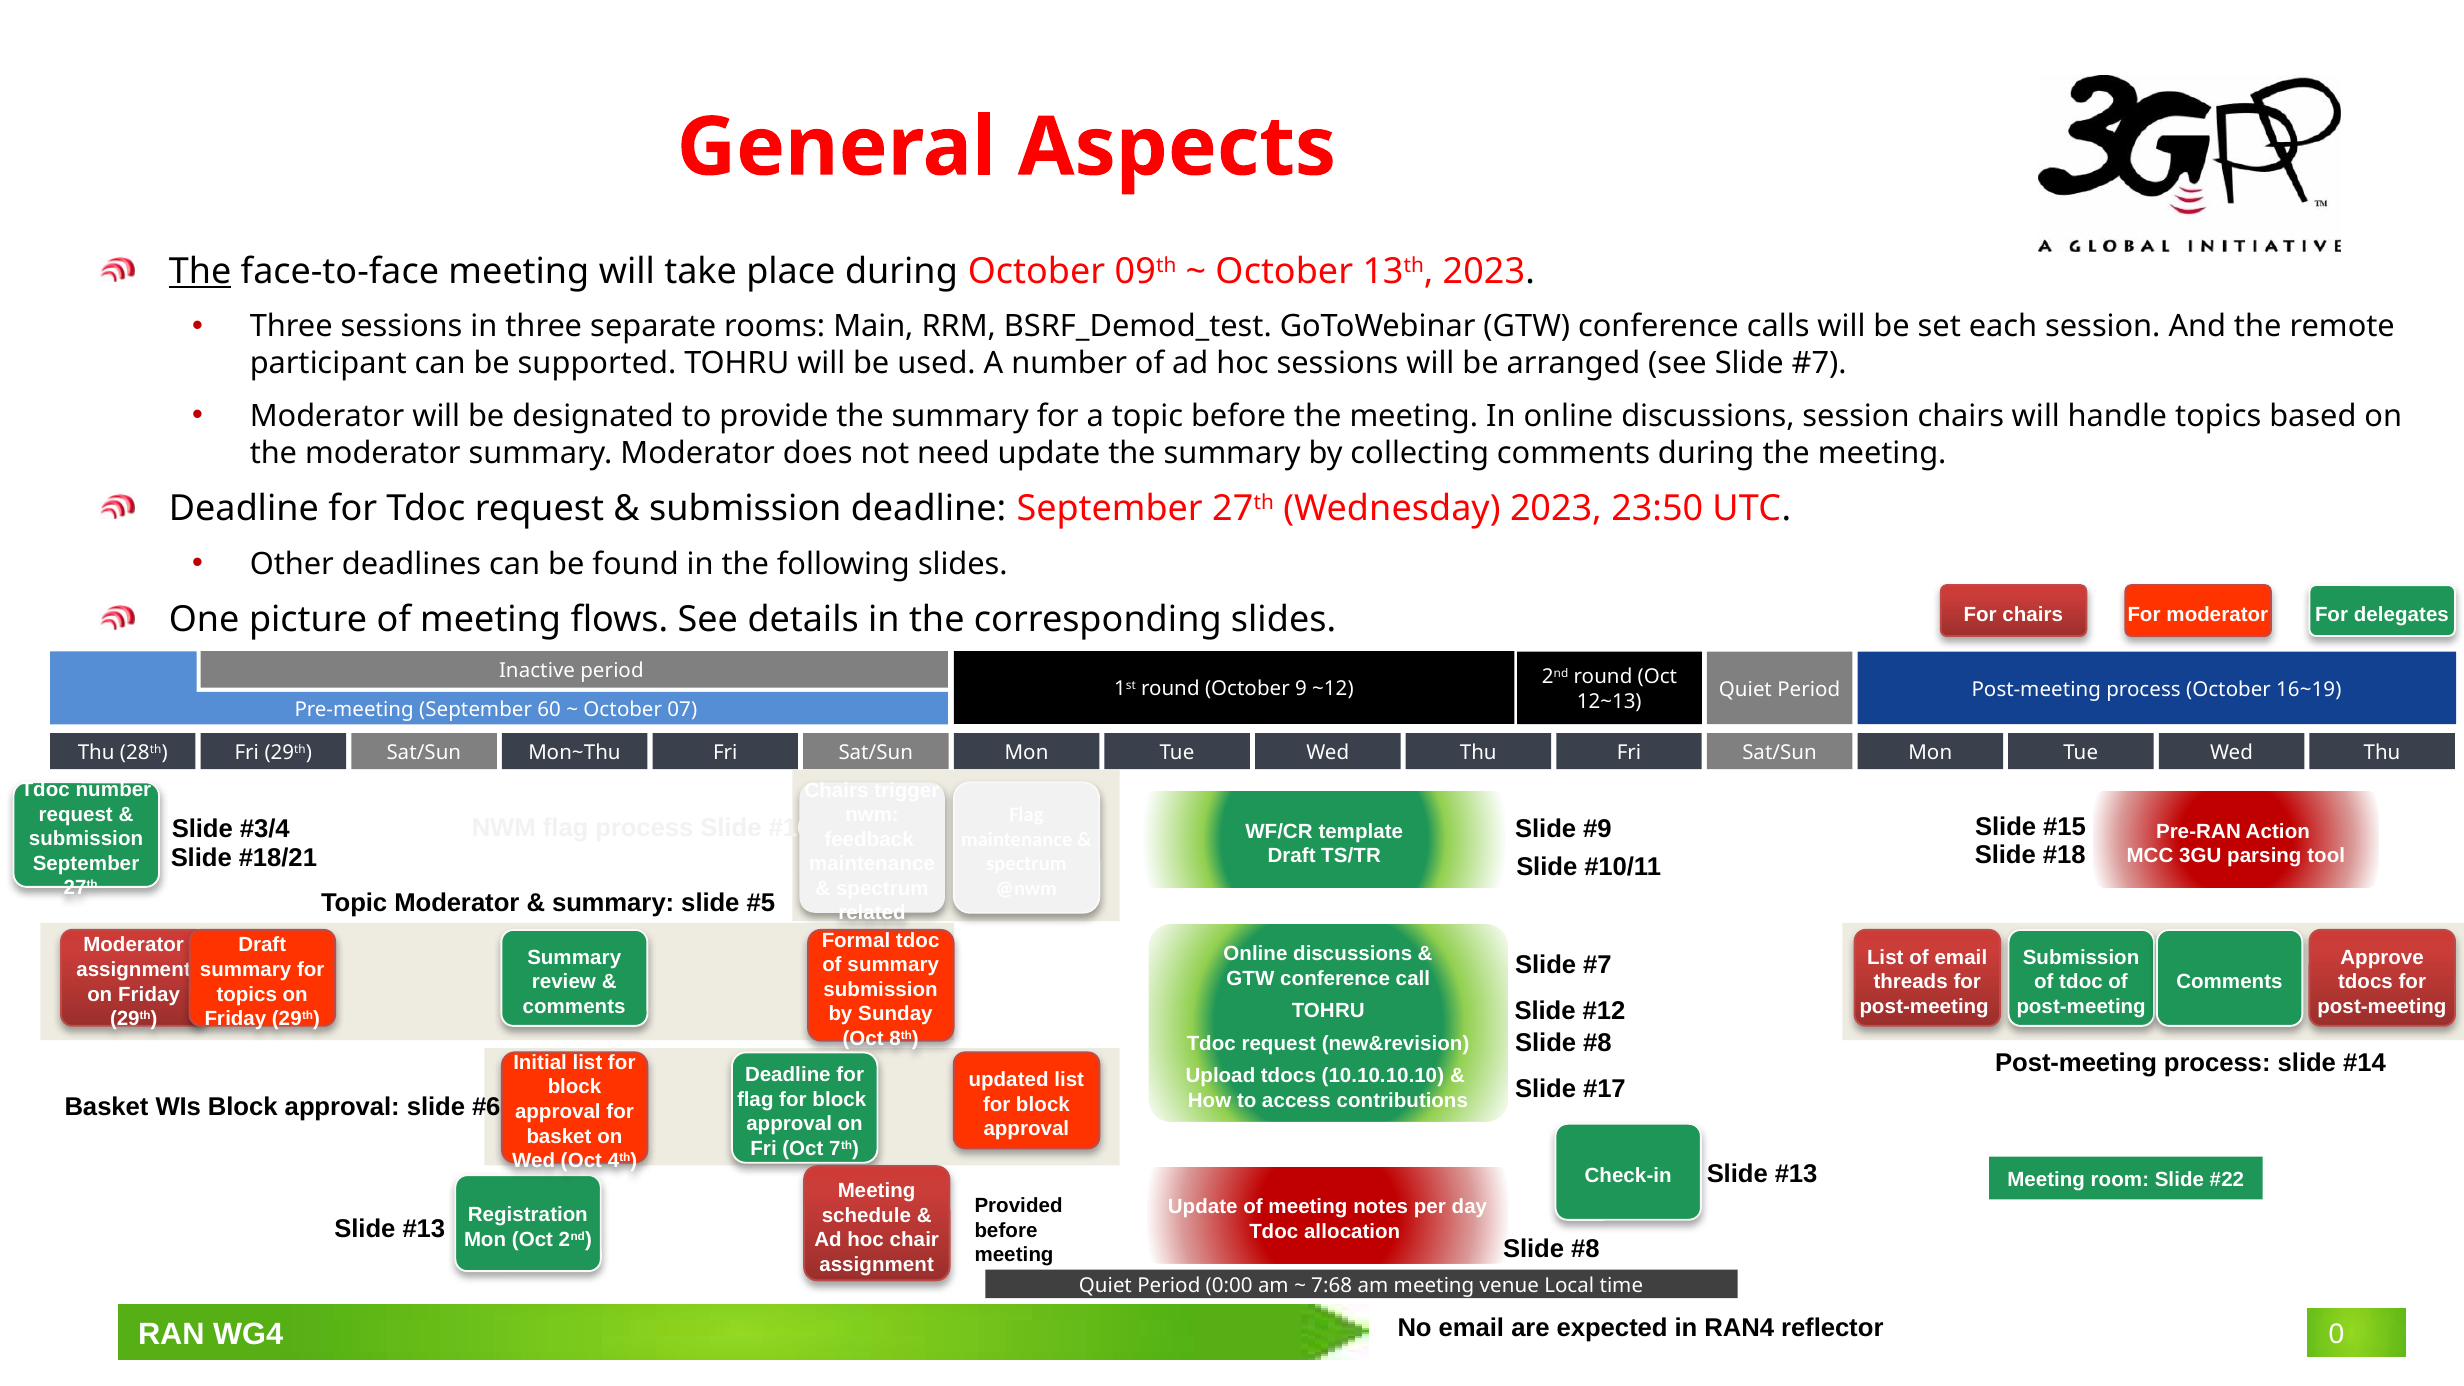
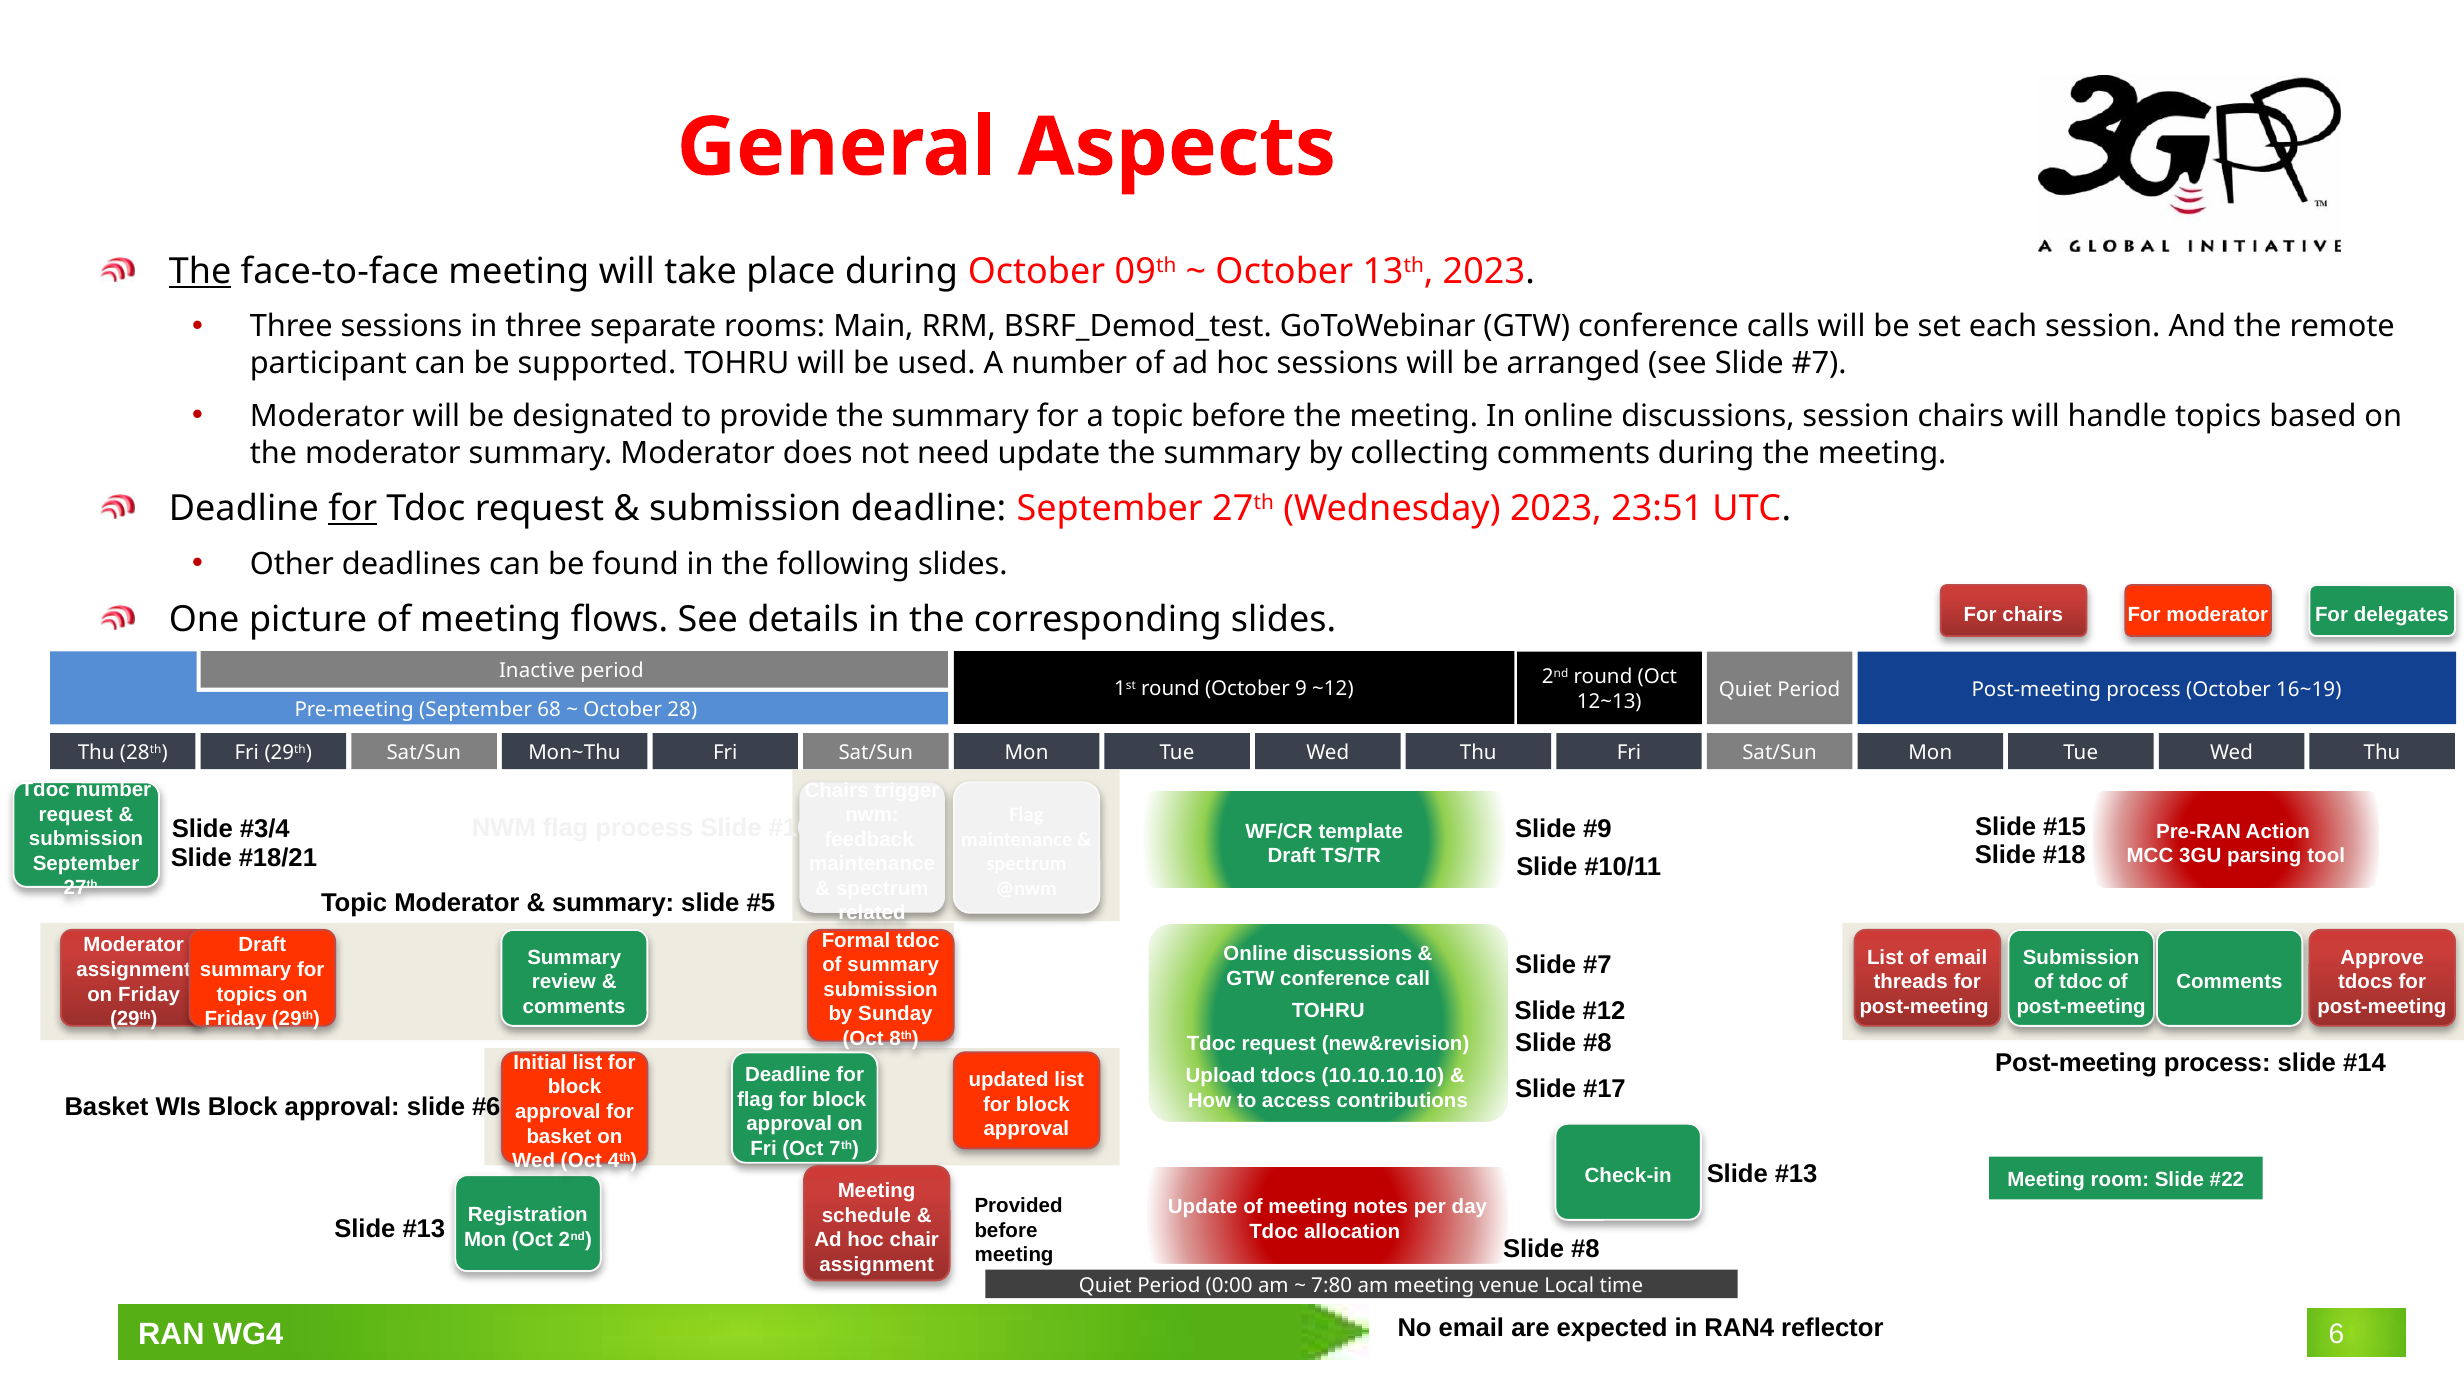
for underline: none -> present (353, 509)
23:50: 23:50 -> 23:51 (1657, 509)
60: 60 -> 68 (549, 710)
07: 07 -> 28 (682, 710)
7:68: 7:68 -> 7:80 (1332, 1285)
0: 0 -> 6 (2336, 1334)
